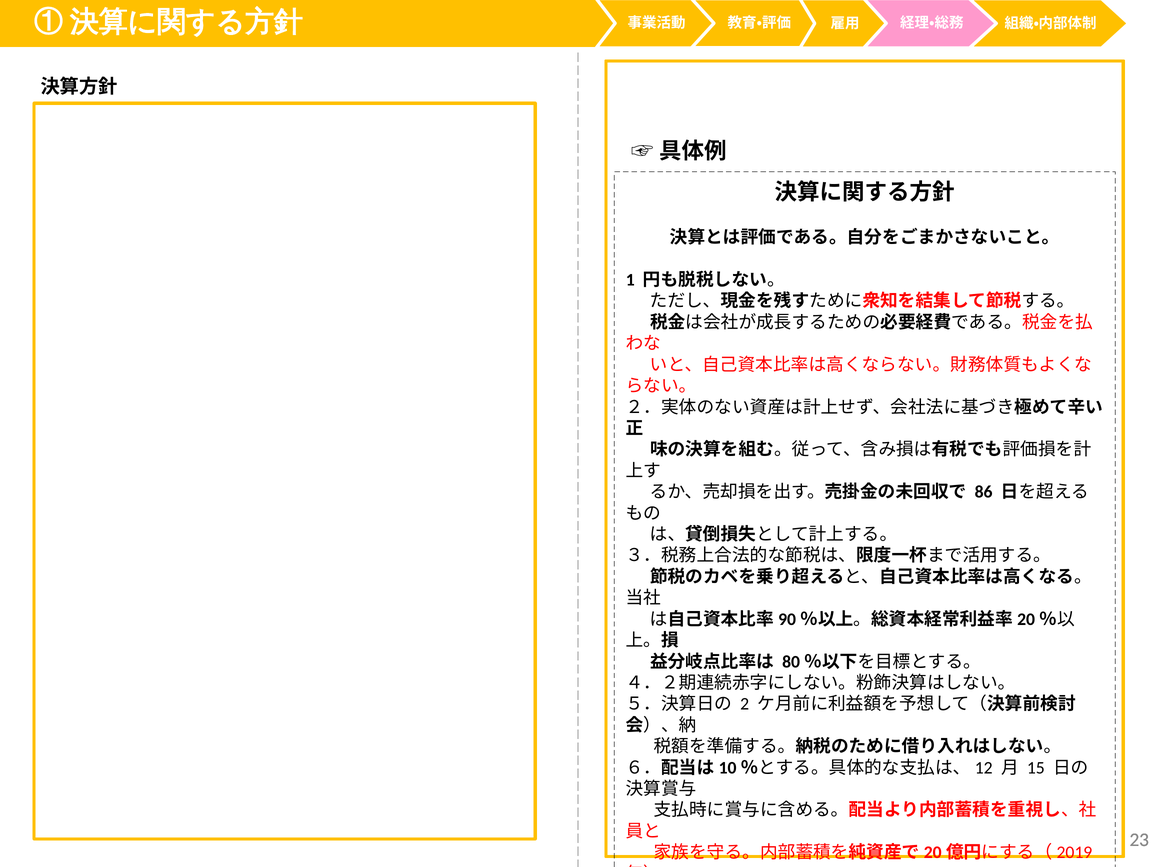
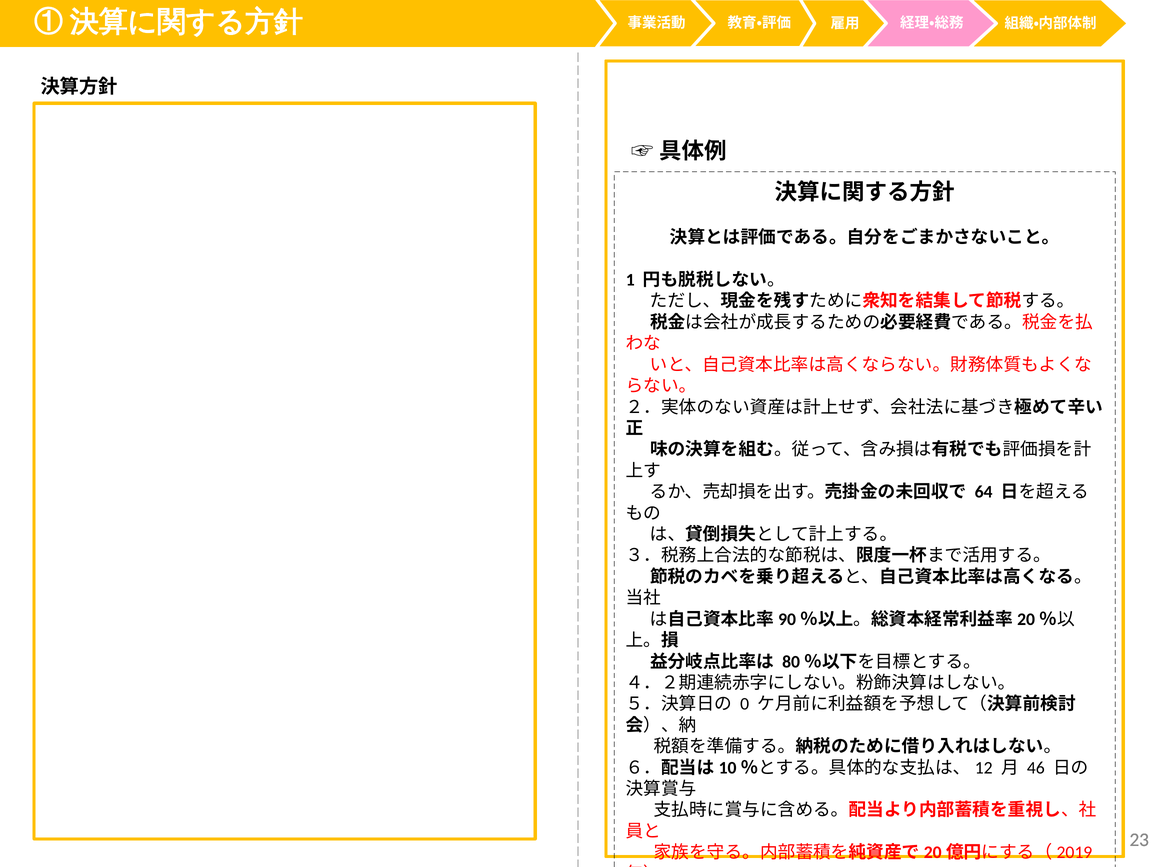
86: 86 -> 64 (984, 492)
2: 2 -> 0 (745, 704)
15: 15 -> 46 (1036, 768)
